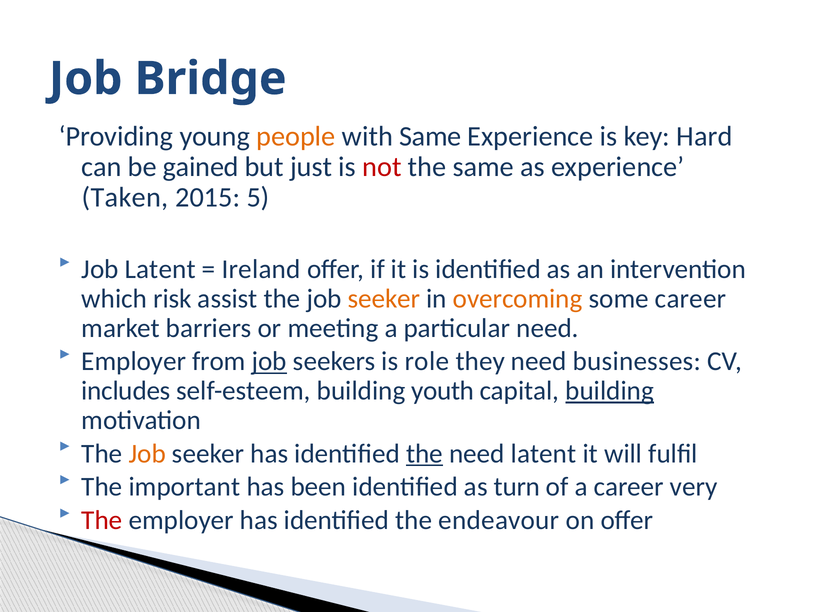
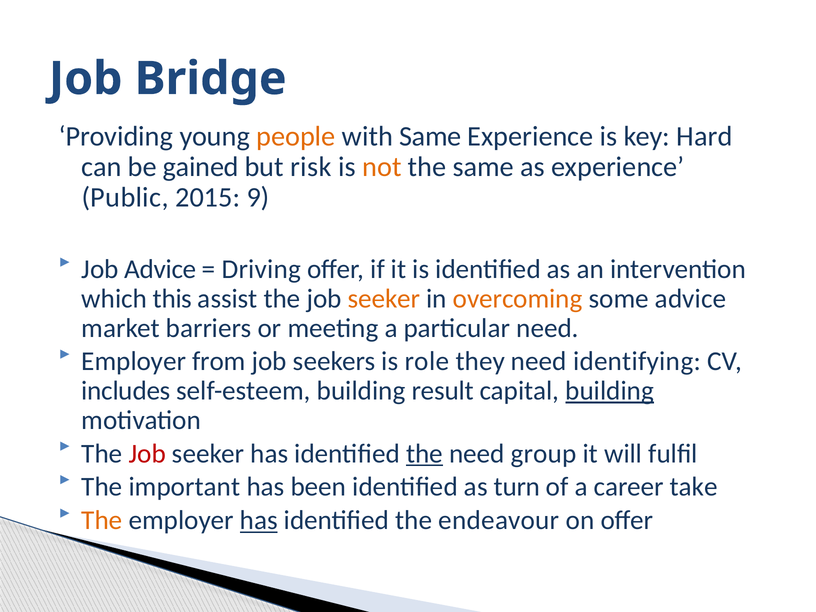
just: just -> risk (311, 167)
not colour: red -> orange (382, 167)
Taken: Taken -> Public (125, 197)
5: 5 -> 9 (258, 197)
Job Latent: Latent -> Advice (160, 269)
Ireland: Ireland -> Driving (261, 269)
risk: risk -> this (172, 299)
some career: career -> advice (691, 299)
job underline: present -> none (269, 361)
businesses: businesses -> identifying (637, 361)
youth: youth -> result (443, 391)
Job colour: orange -> red (147, 454)
need latent: latent -> group (544, 454)
very: very -> take (694, 487)
The colour: red -> orange (102, 520)
has underline: none -> present (259, 520)
